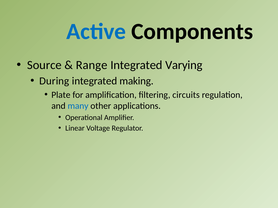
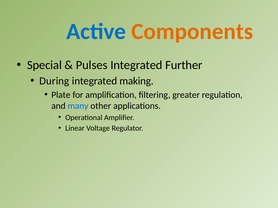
Components colour: black -> orange (192, 31)
Source: Source -> Special (44, 65)
Range: Range -> Pulses (92, 65)
Varying: Varying -> Further (184, 65)
circuits: circuits -> greater (186, 95)
